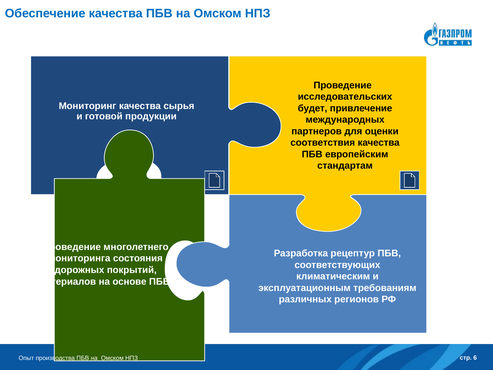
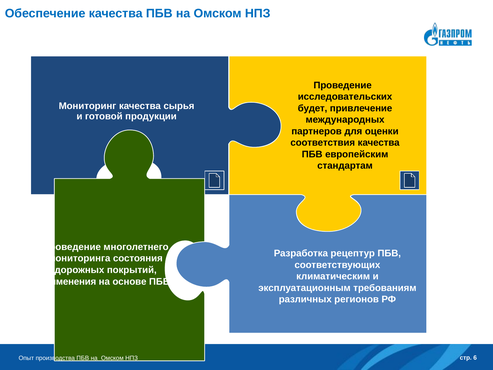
материалов: материалов -> применения (67, 281)
